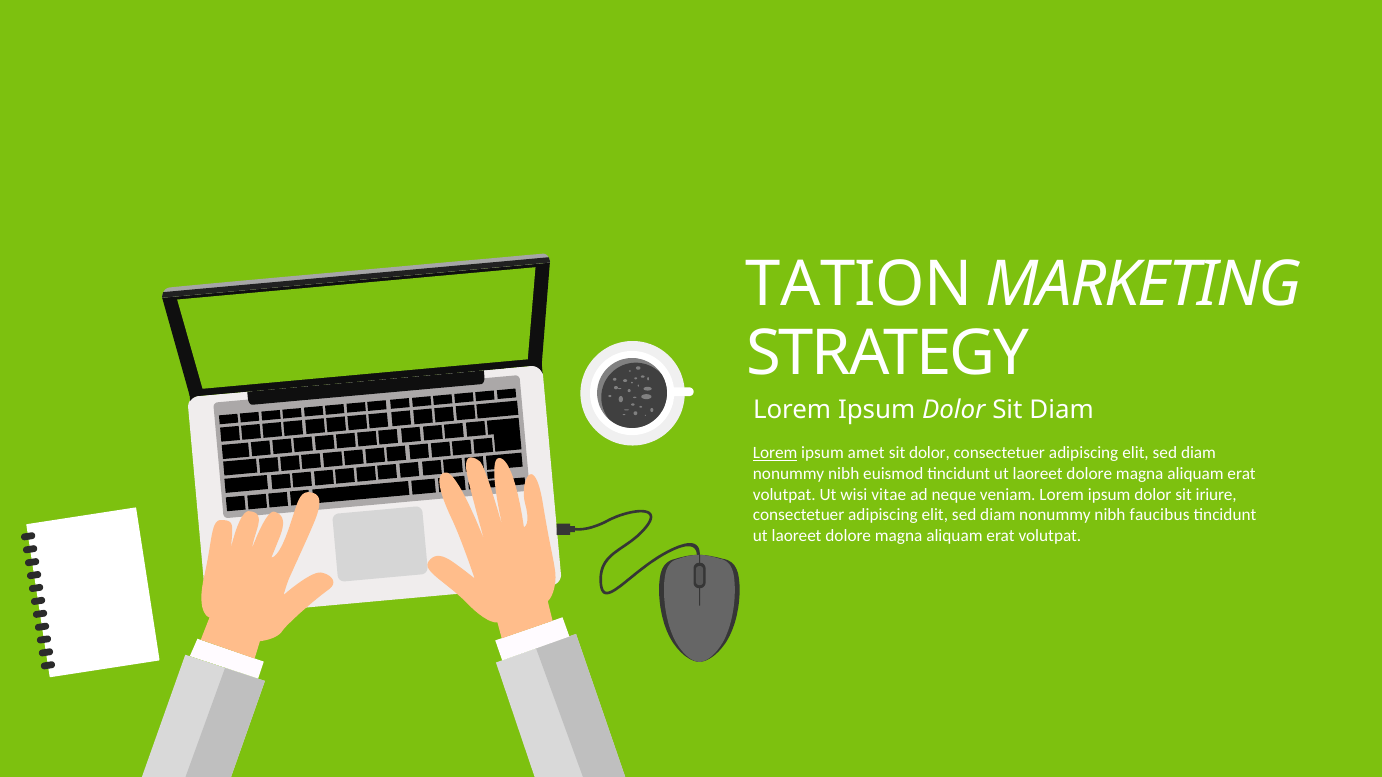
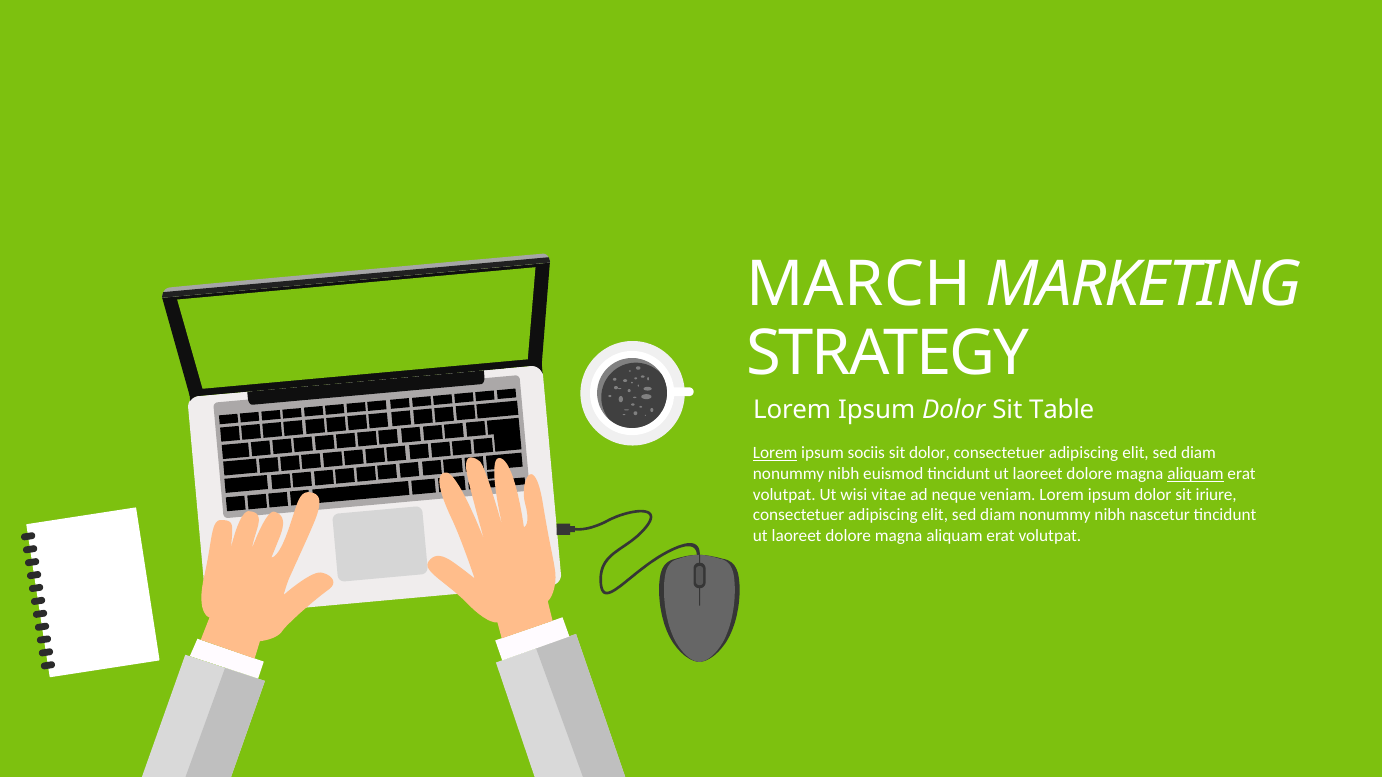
TATION: TATION -> MARCH (859, 285)
Sit Diam: Diam -> Table (1062, 410)
amet: amet -> sociis (866, 453)
aliquam underline: none -> present (1196, 474)
faucibus: faucibus -> nascetur (1160, 515)
